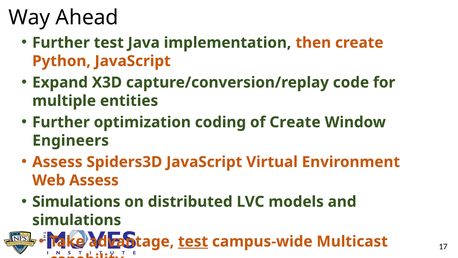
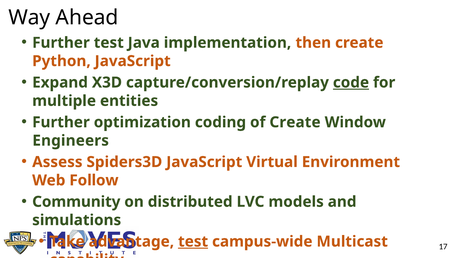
code underline: none -> present (351, 82)
Web Assess: Assess -> Follow (94, 180)
Simulations: Simulations -> Community (76, 201)
